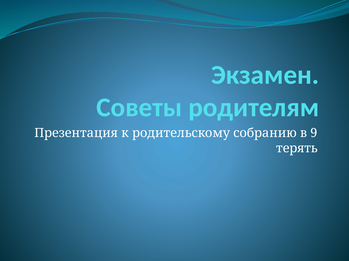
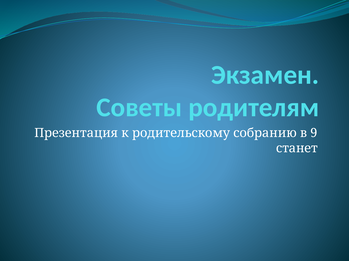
терять: терять -> станет (297, 149)
